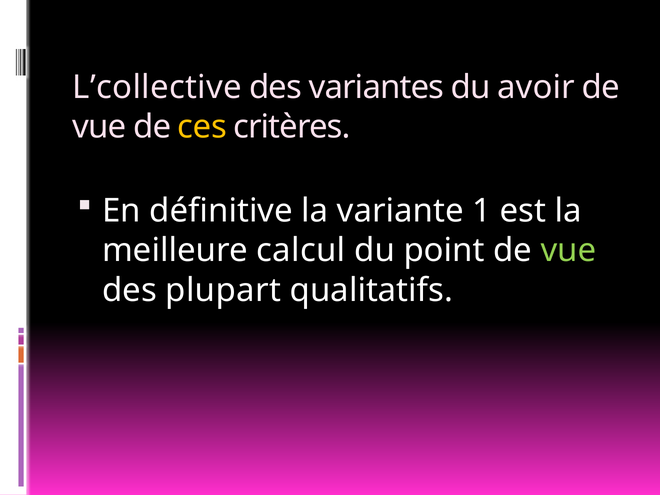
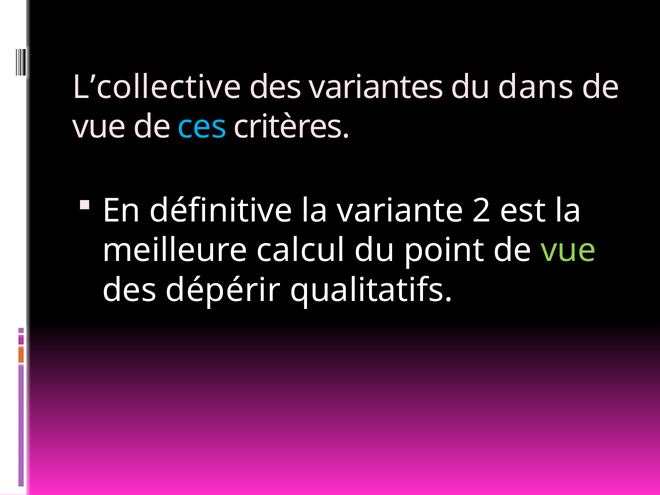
avoir: avoir -> dans (536, 87)
ces colour: yellow -> light blue (202, 127)
1: 1 -> 2 (482, 211)
plupart: plupart -> dépérir (223, 290)
